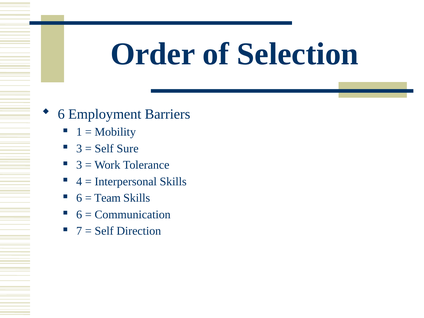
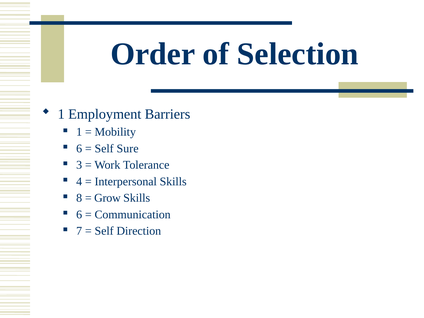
6: 6 -> 1 (61, 114)
3: 3 -> 6 (79, 149)
6: 6 -> 8 (79, 198)
Team: Team -> Grow (107, 198)
